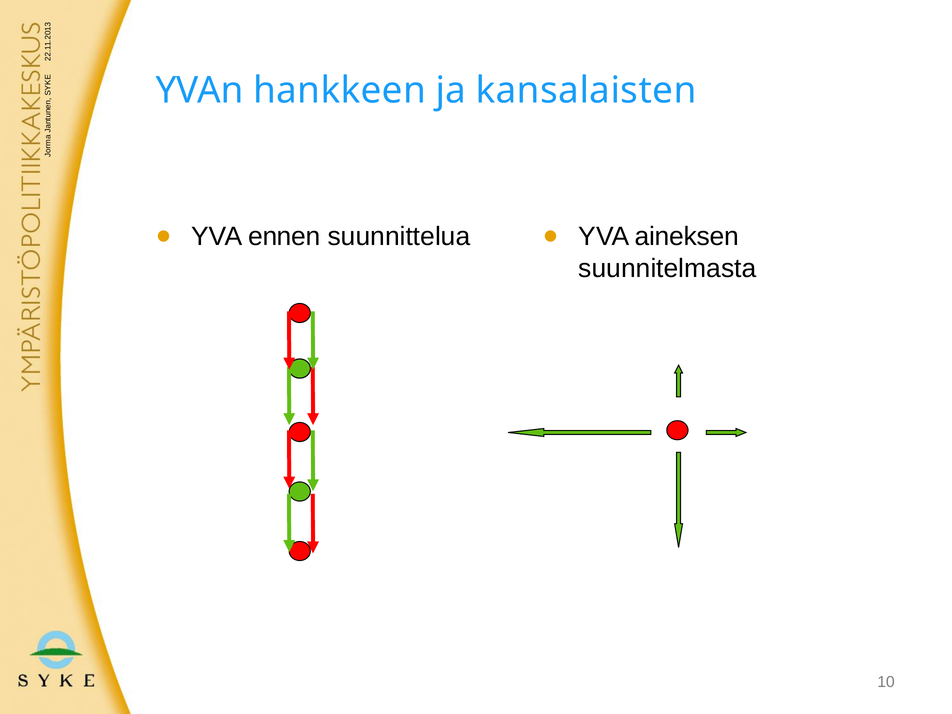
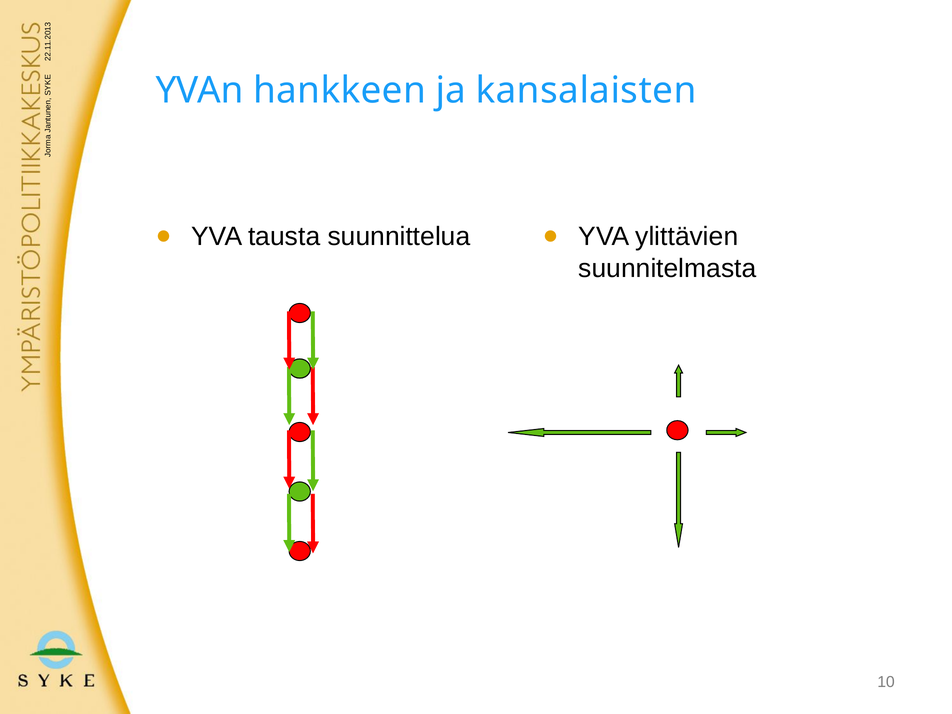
ennen: ennen -> tausta (284, 237)
aineksen: aineksen -> ylittävien (687, 237)
